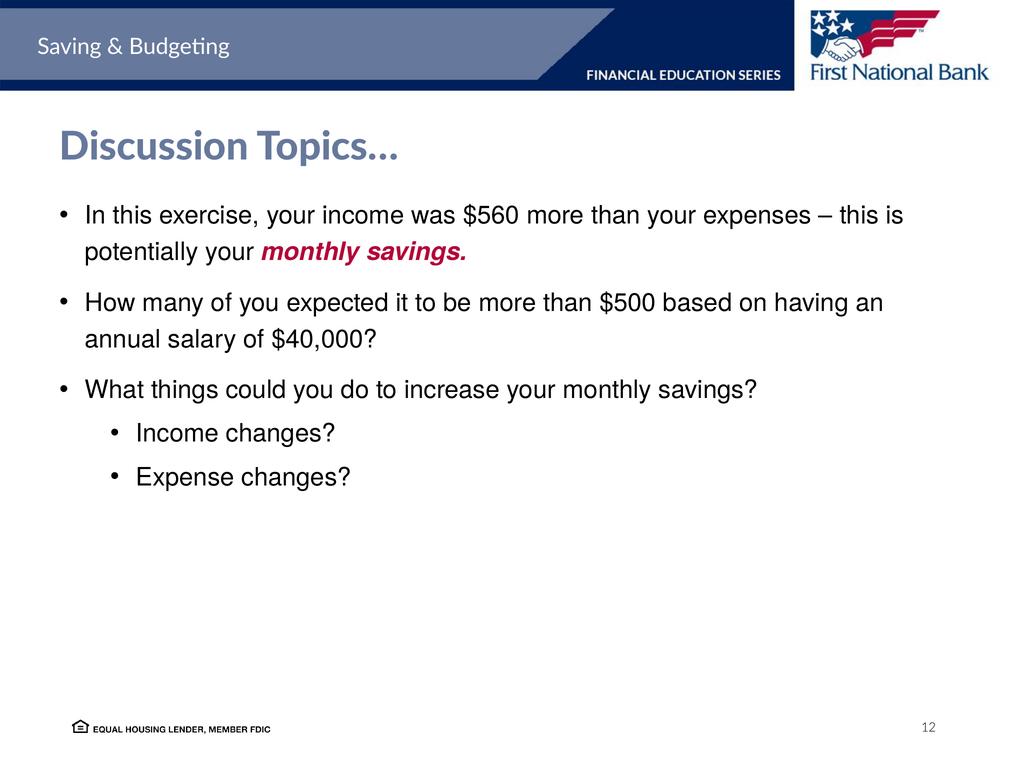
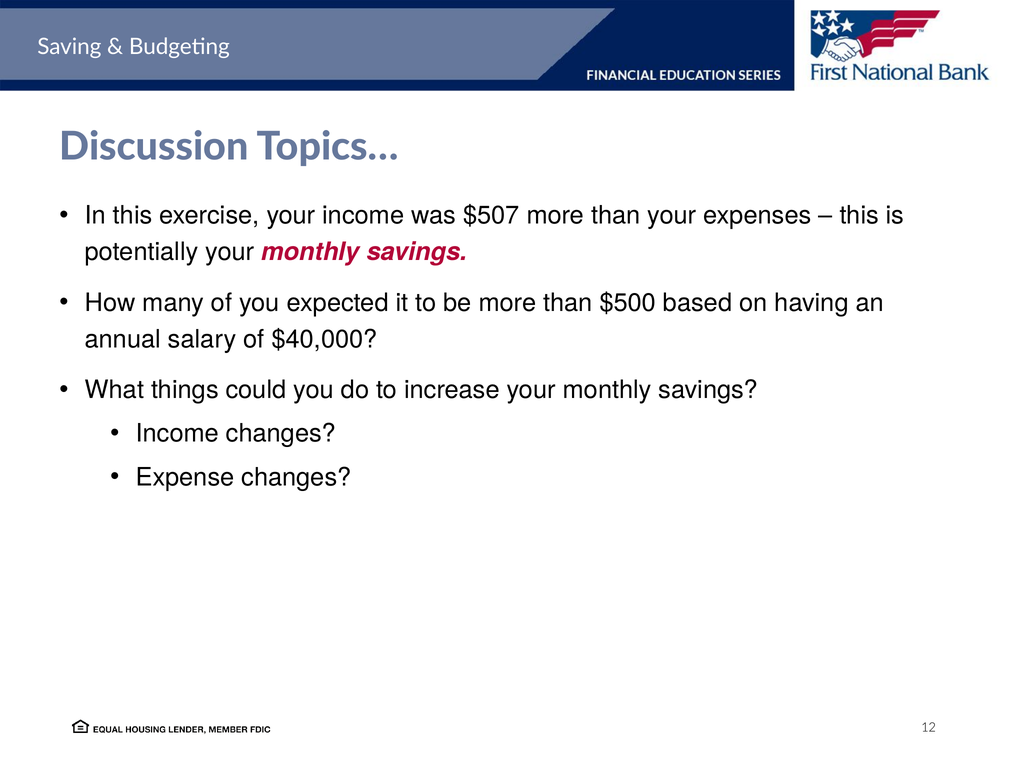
$560: $560 -> $507 (491, 215)
